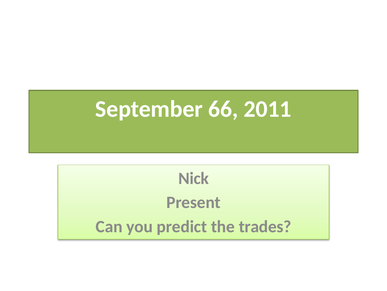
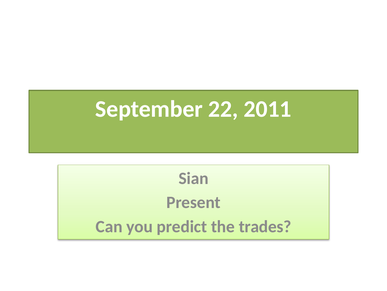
66: 66 -> 22 (223, 109)
Nick: Nick -> Sian (194, 178)
